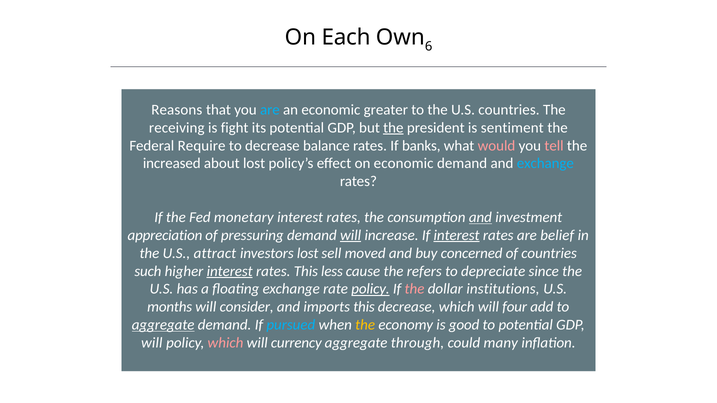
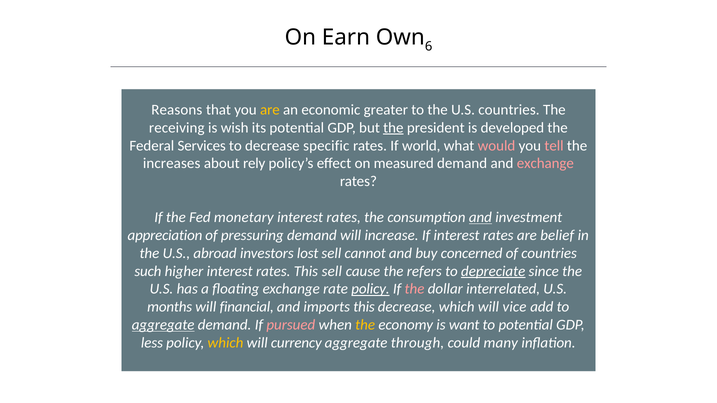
Each: Each -> Earn (346, 38)
are colour: light blue -> yellow (270, 110)
fight: fight -> wish (235, 128)
sentiment: sentiment -> developed (512, 128)
Require: Require -> Services (202, 146)
balance: balance -> specific (326, 146)
banks: banks -> world (421, 146)
increased: increased -> increases (172, 164)
about lost: lost -> rely (254, 164)
on economic: economic -> measured (404, 164)
exchange colour: light blue -> pink (545, 164)
will underline: present -> none (351, 235)
interest underline: present -> none (457, 235)
attract: attract -> abroad (215, 253)
moved: moved -> cannot (365, 253)
interest underline: present -> none (230, 271)
This less: less -> sell (332, 271)
depreciate underline: none -> present (493, 271)
institutions: institutions -> interrelated (503, 289)
consider: consider -> financial (247, 307)
four: four -> vice (515, 307)
pursued colour: light blue -> pink (291, 325)
good: good -> want (464, 325)
will: will -> less (152, 343)
which colour: pink -> yellow (225, 343)
